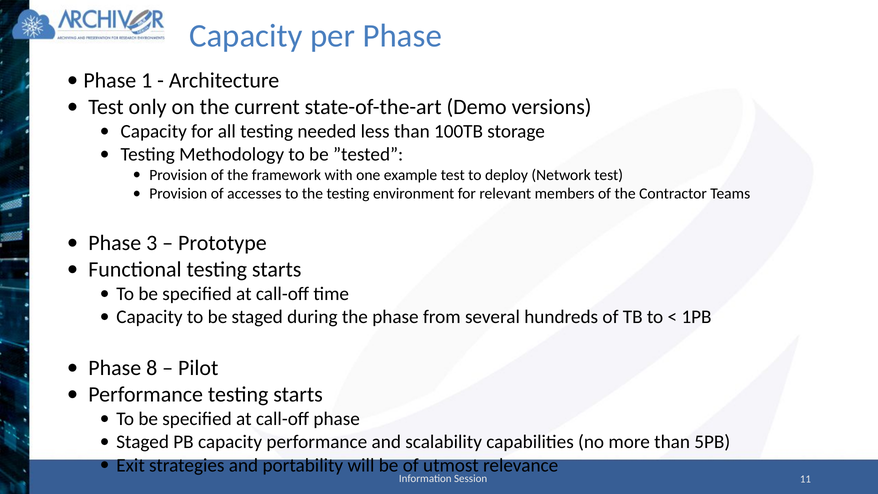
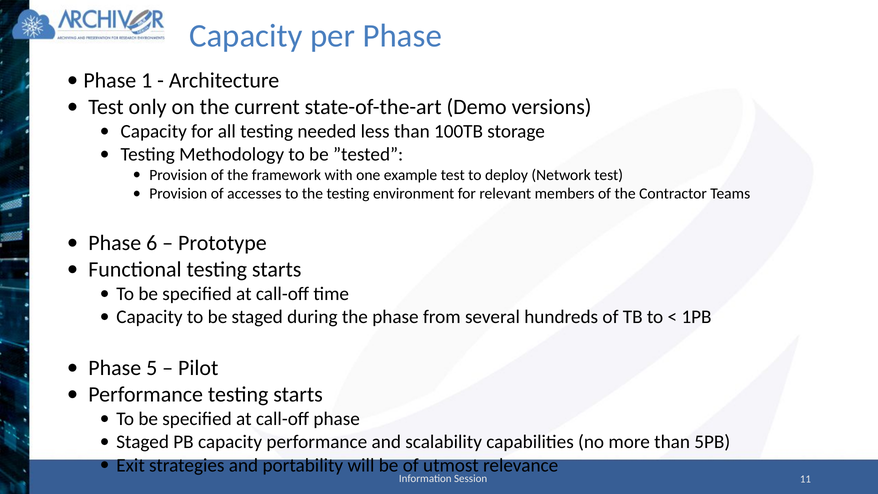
3: 3 -> 6 (152, 243)
8: 8 -> 5 (152, 368)
